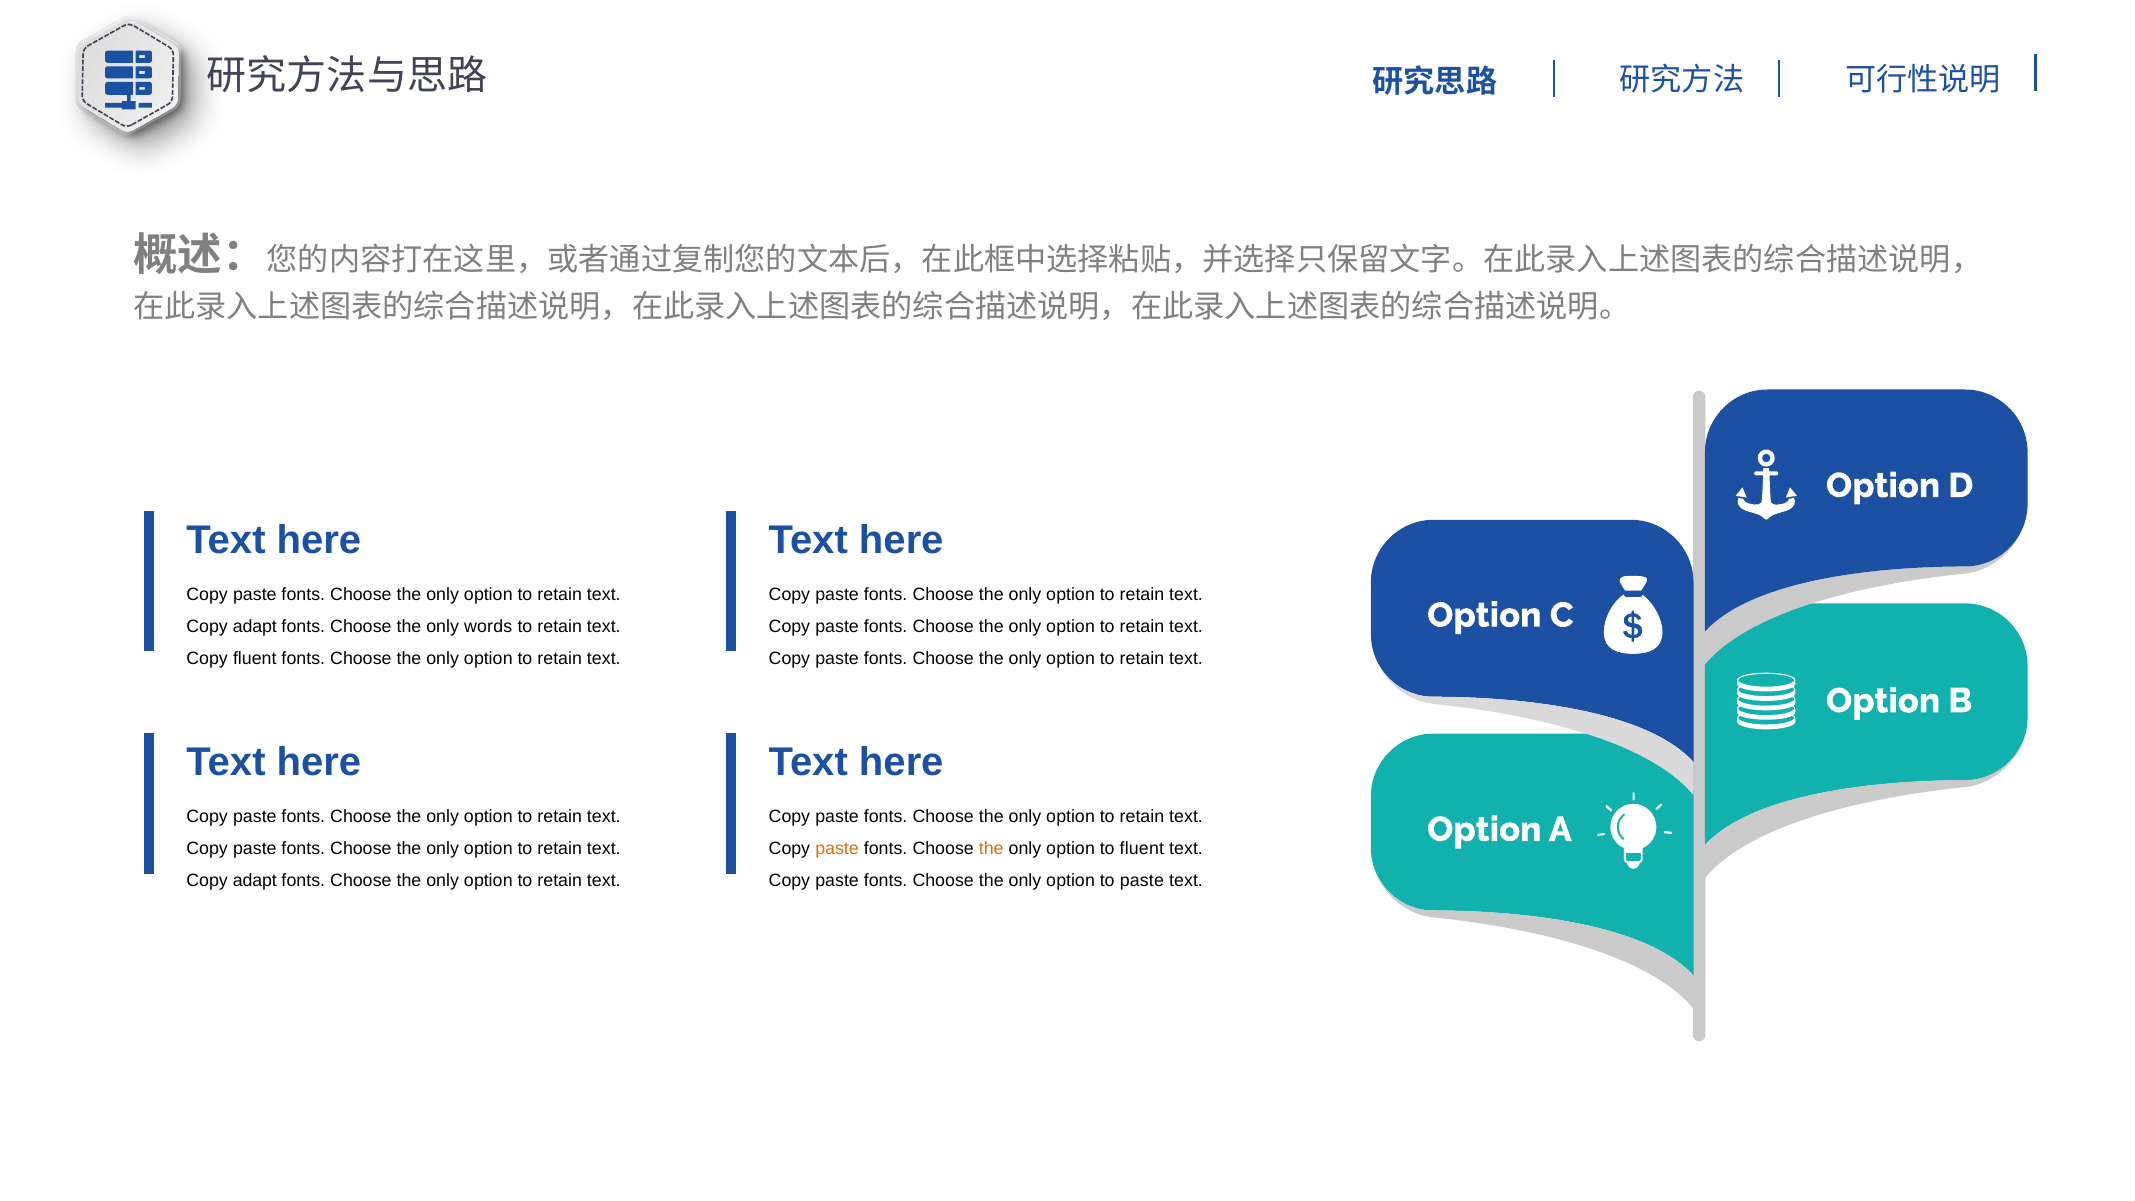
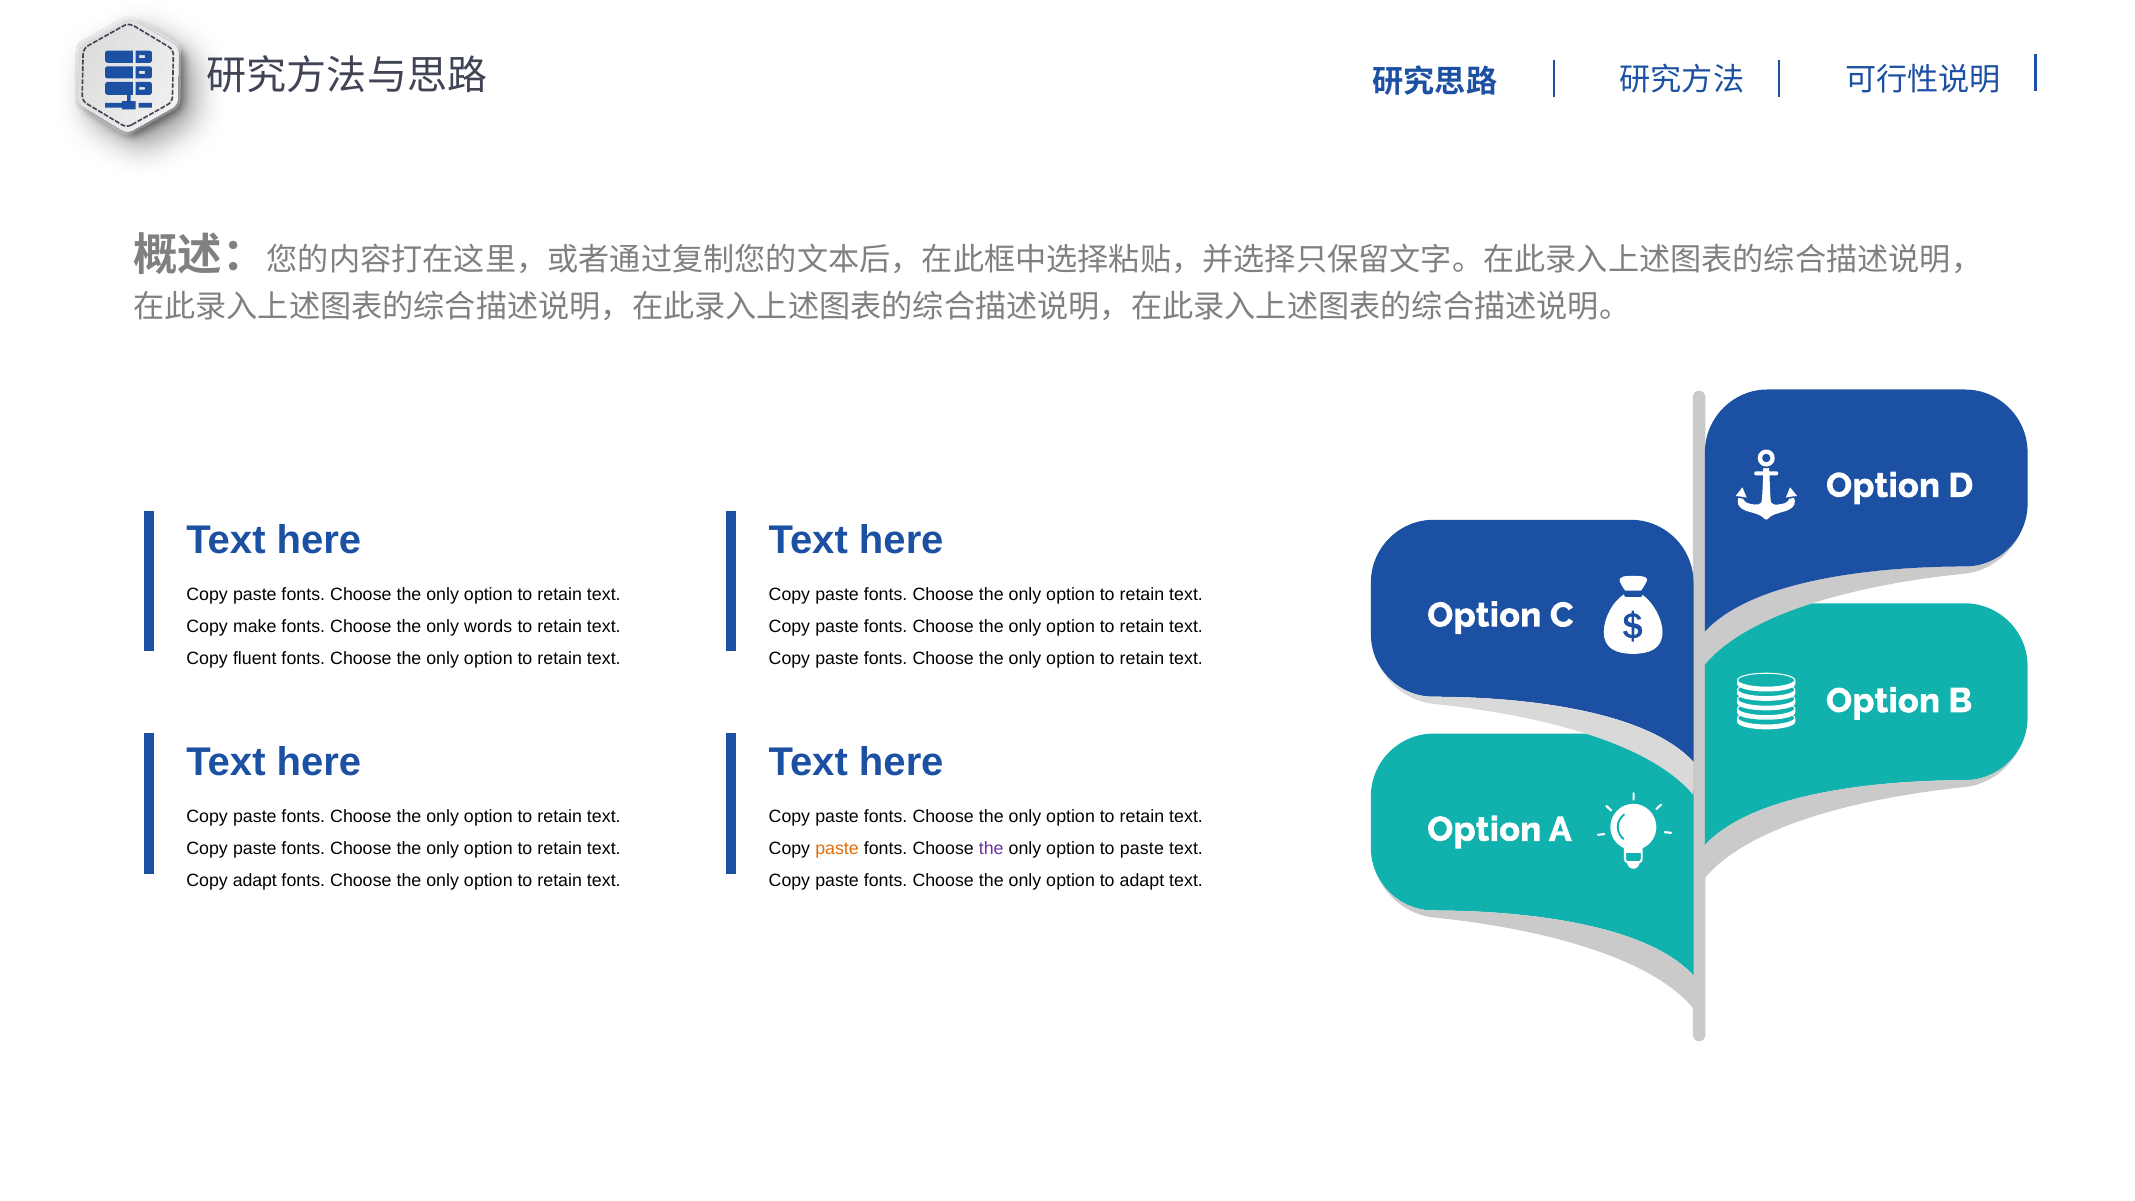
adapt: adapt -> make (255, 626)
the colour: orange -> purple (991, 849)
to fluent: fluent -> paste (1142, 849)
to paste: paste -> adapt (1142, 881)
